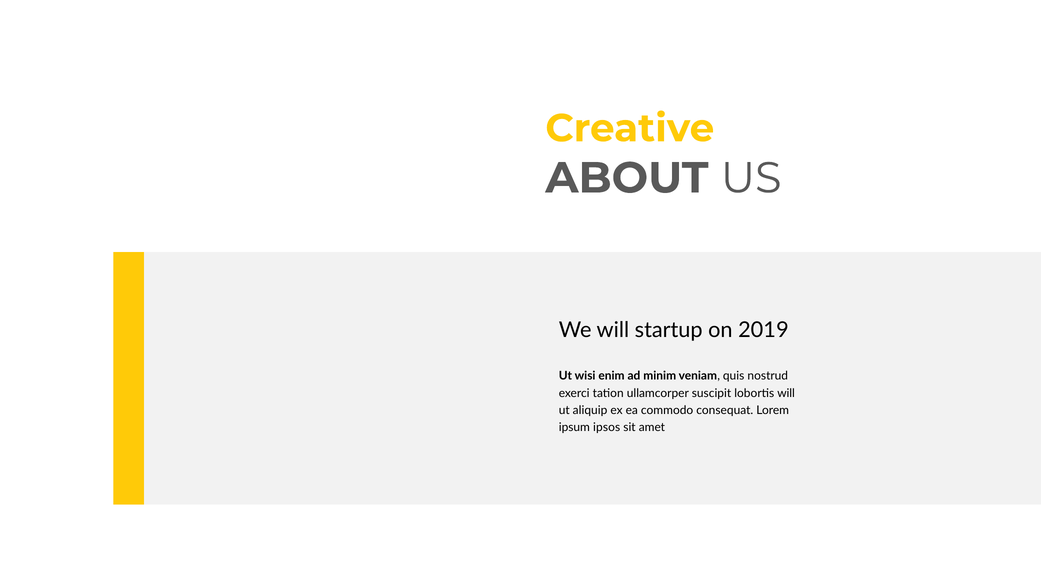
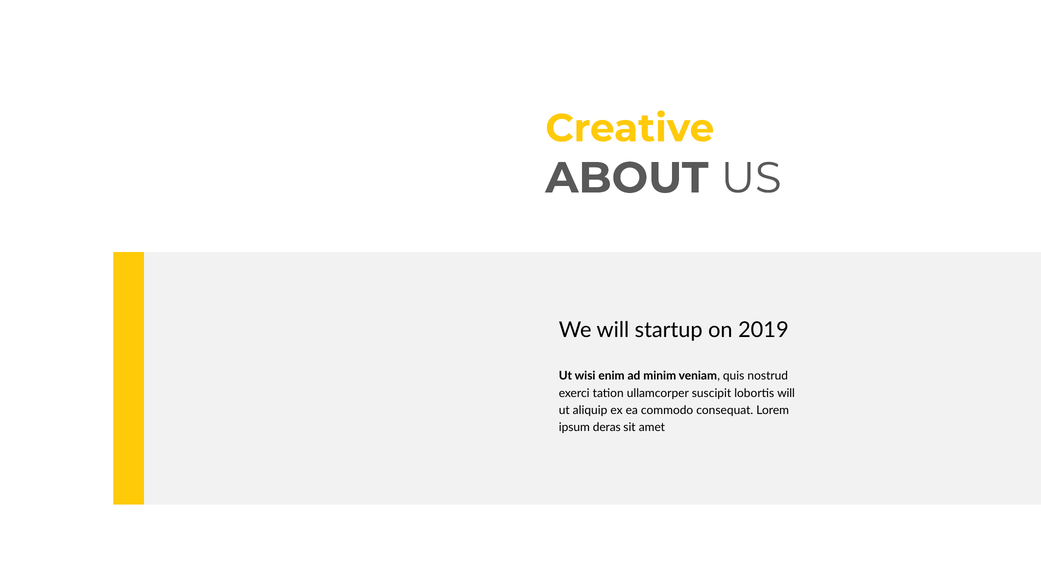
ipsos: ipsos -> deras (607, 427)
